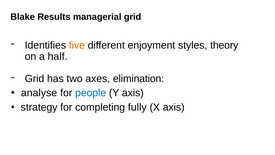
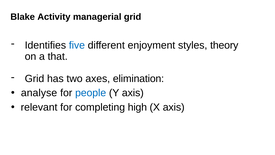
Results: Results -> Activity (54, 17)
five colour: orange -> blue (77, 45)
half: half -> that (58, 56)
strategy: strategy -> relevant (39, 107)
fully: fully -> high (137, 107)
